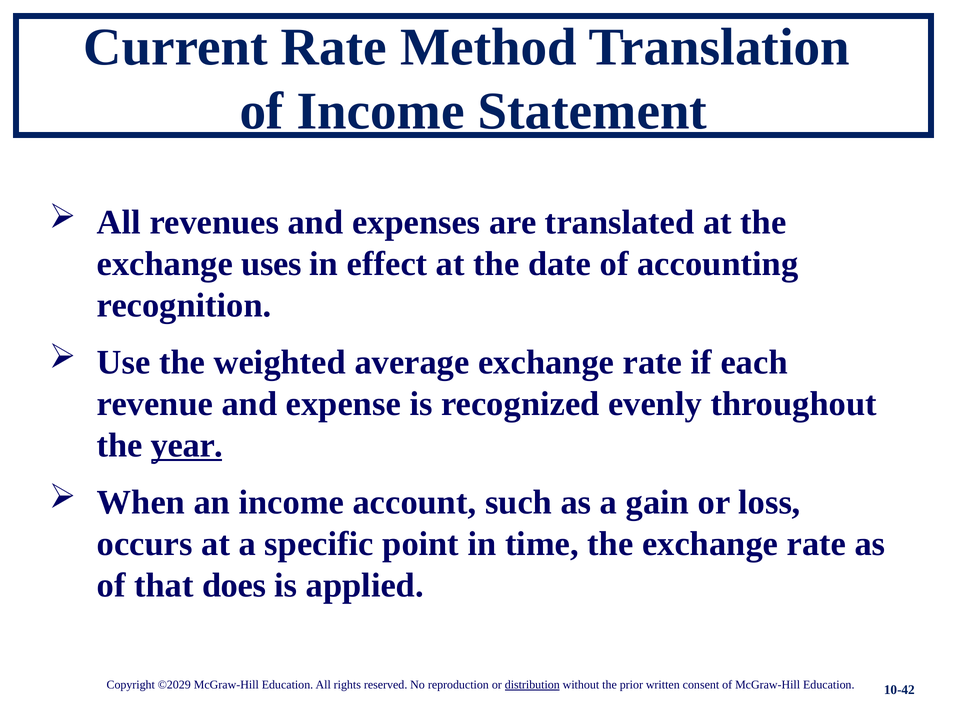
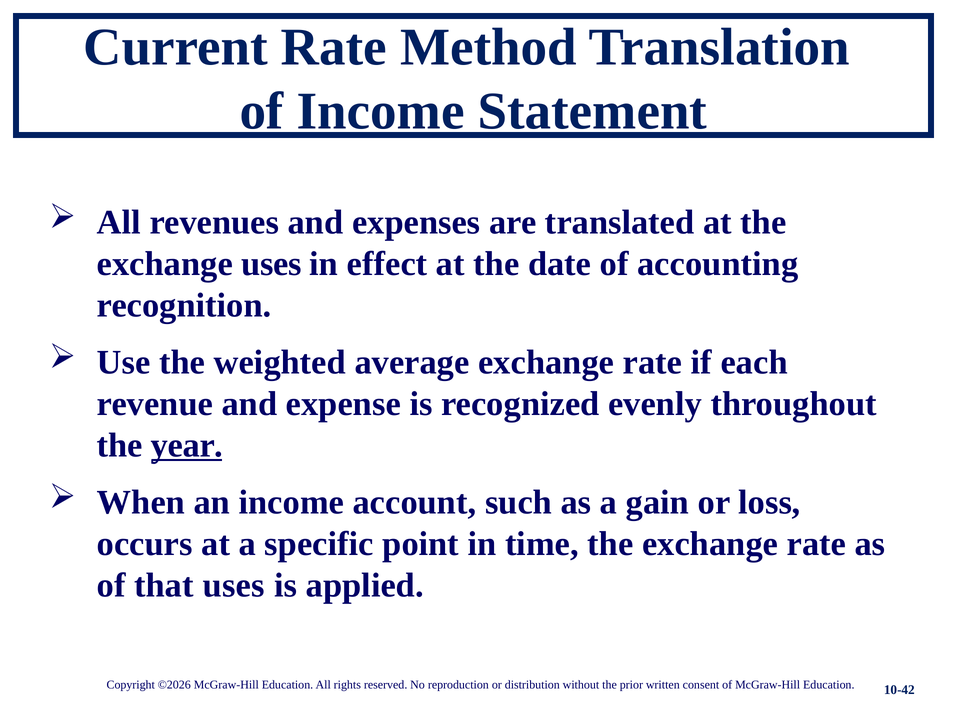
that does: does -> uses (234, 585)
©2029: ©2029 -> ©2026 (174, 685)
distribution underline: present -> none (532, 685)
